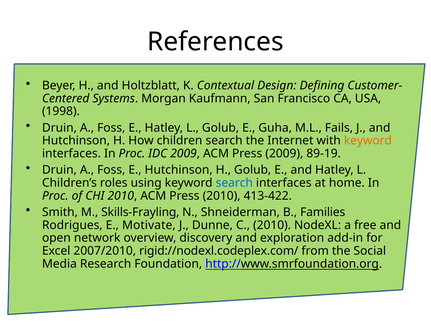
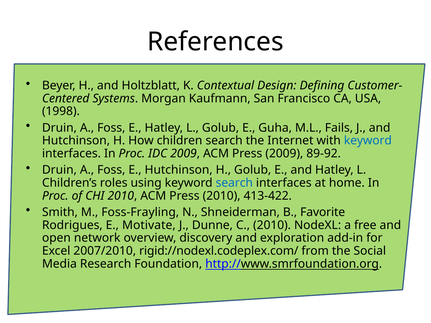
keyword colour: orange -> blue (368, 141)
89-19: 89-19 -> 89-92 (324, 154)
Skills-Frayling: Skills-Frayling -> Foss-Frayling (140, 212)
Families: Families -> Favorite (323, 212)
